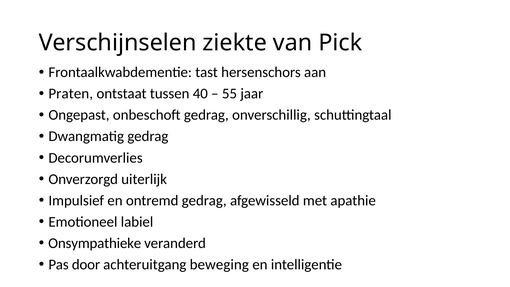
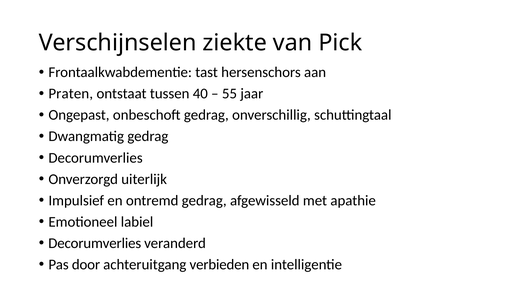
Onsympathieke: Onsympathieke -> Decorumverlies (95, 243)
beweging: beweging -> verbieden (219, 264)
